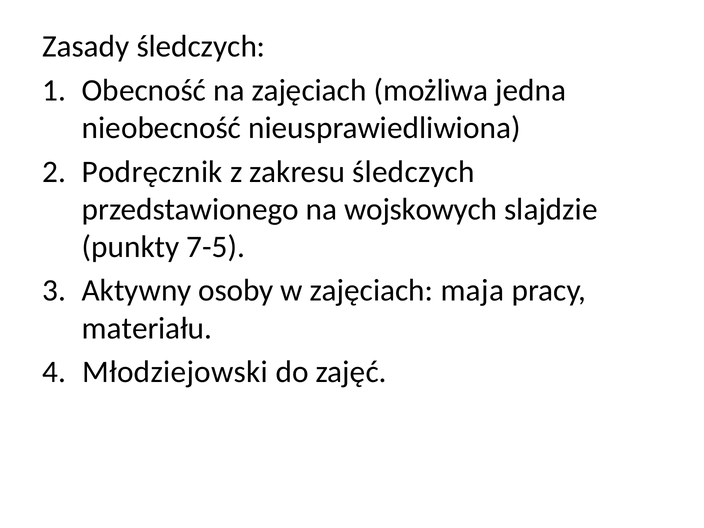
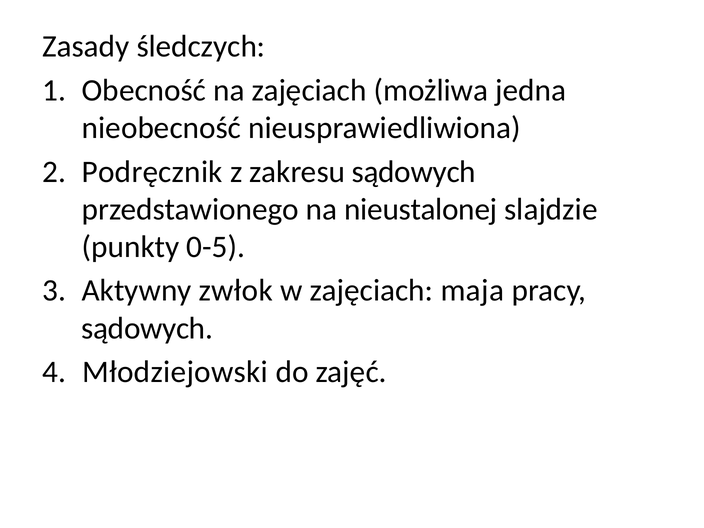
zakresu śledczych: śledczych -> sądowych (414, 172)
wojskowych: wojskowych -> nieustalonej (421, 209)
7-5: 7-5 -> 0-5 (216, 247)
osoby: osoby -> zwłok (236, 291)
materiału: materiału -> sądowych (147, 328)
